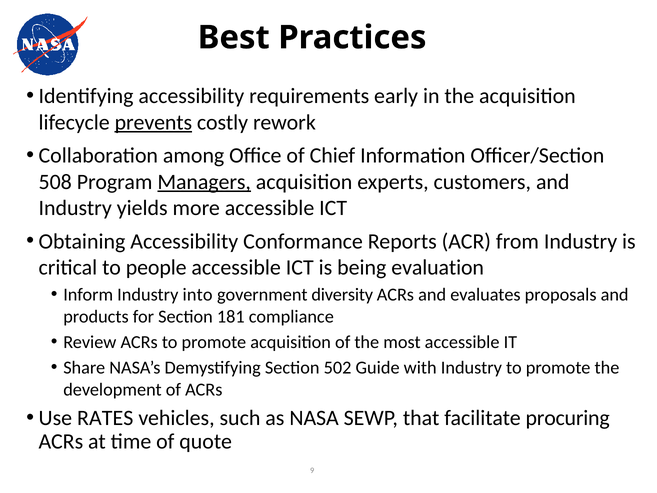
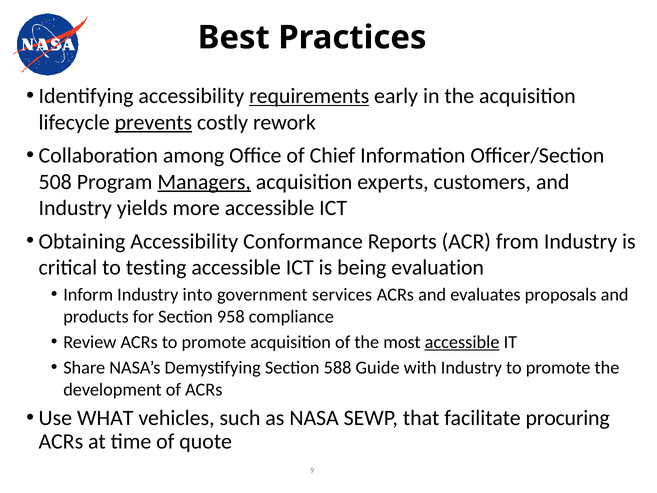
requirements underline: none -> present (309, 96)
people: people -> testing (156, 267)
diversity: diversity -> services (342, 295)
181: 181 -> 958 (231, 317)
accessible underline: none -> present (462, 342)
502: 502 -> 588 (338, 367)
RATES: RATES -> WHAT (105, 418)
